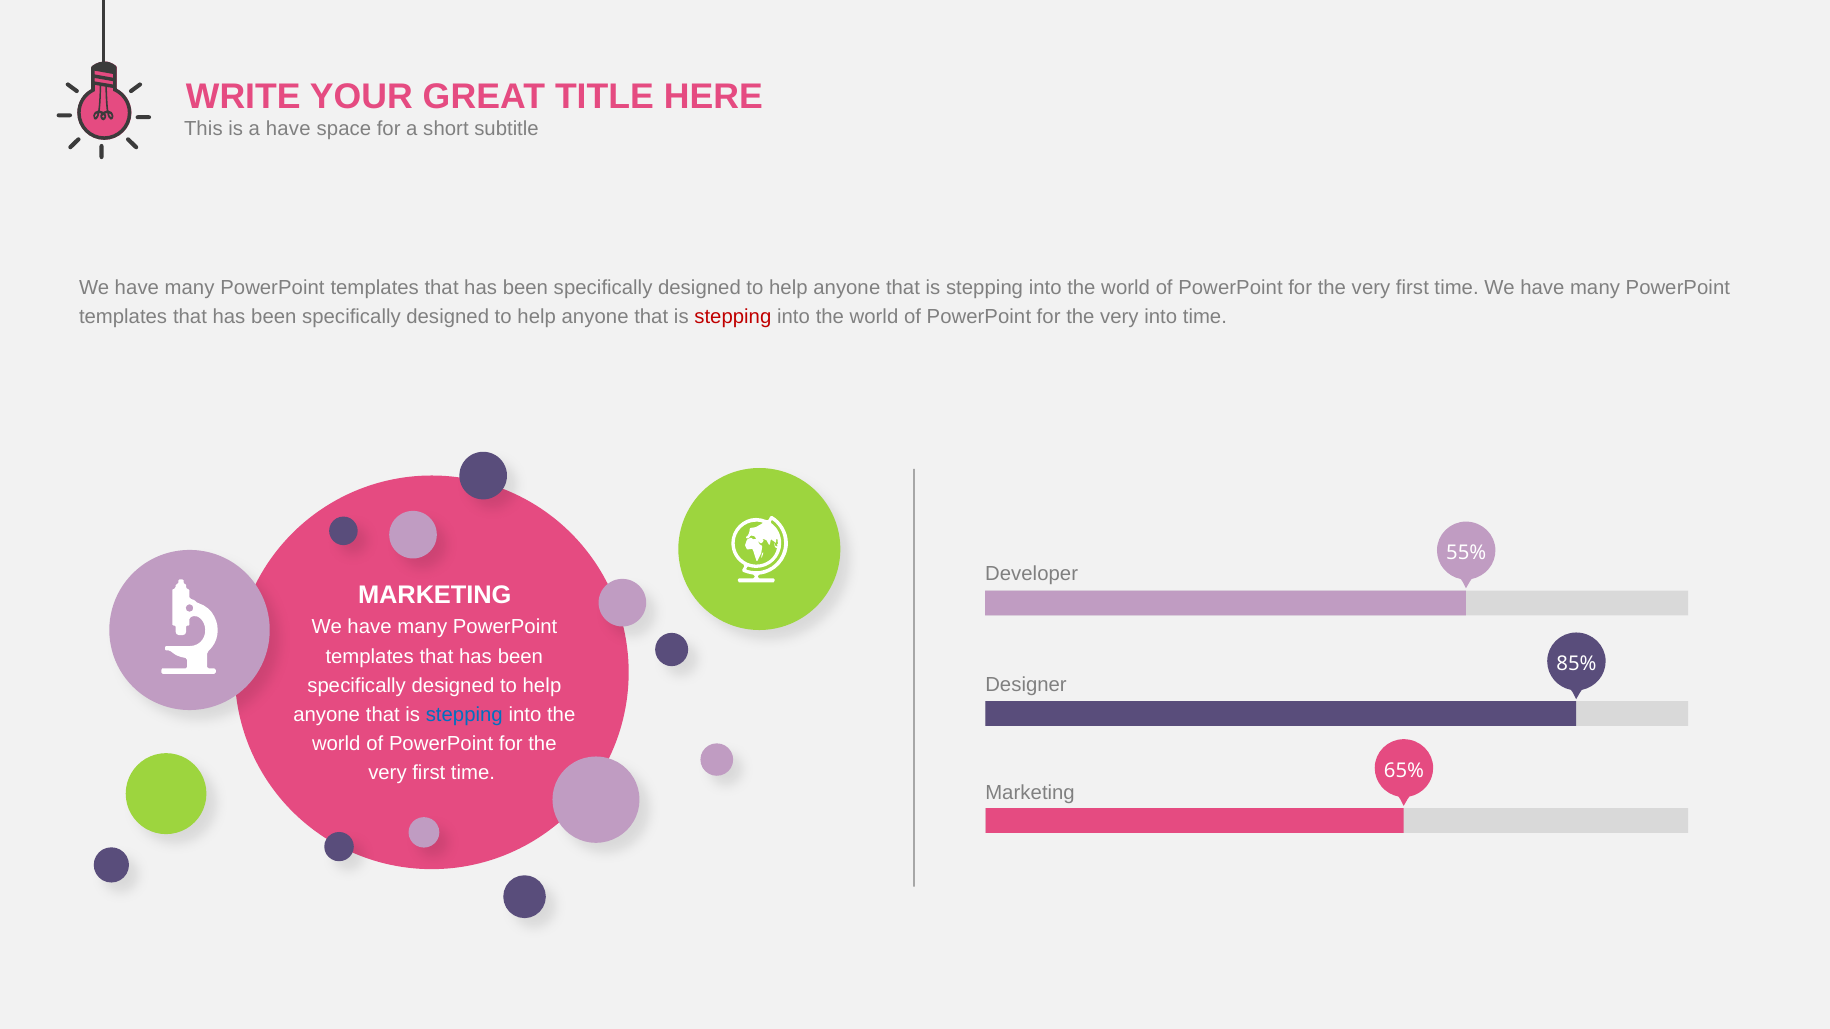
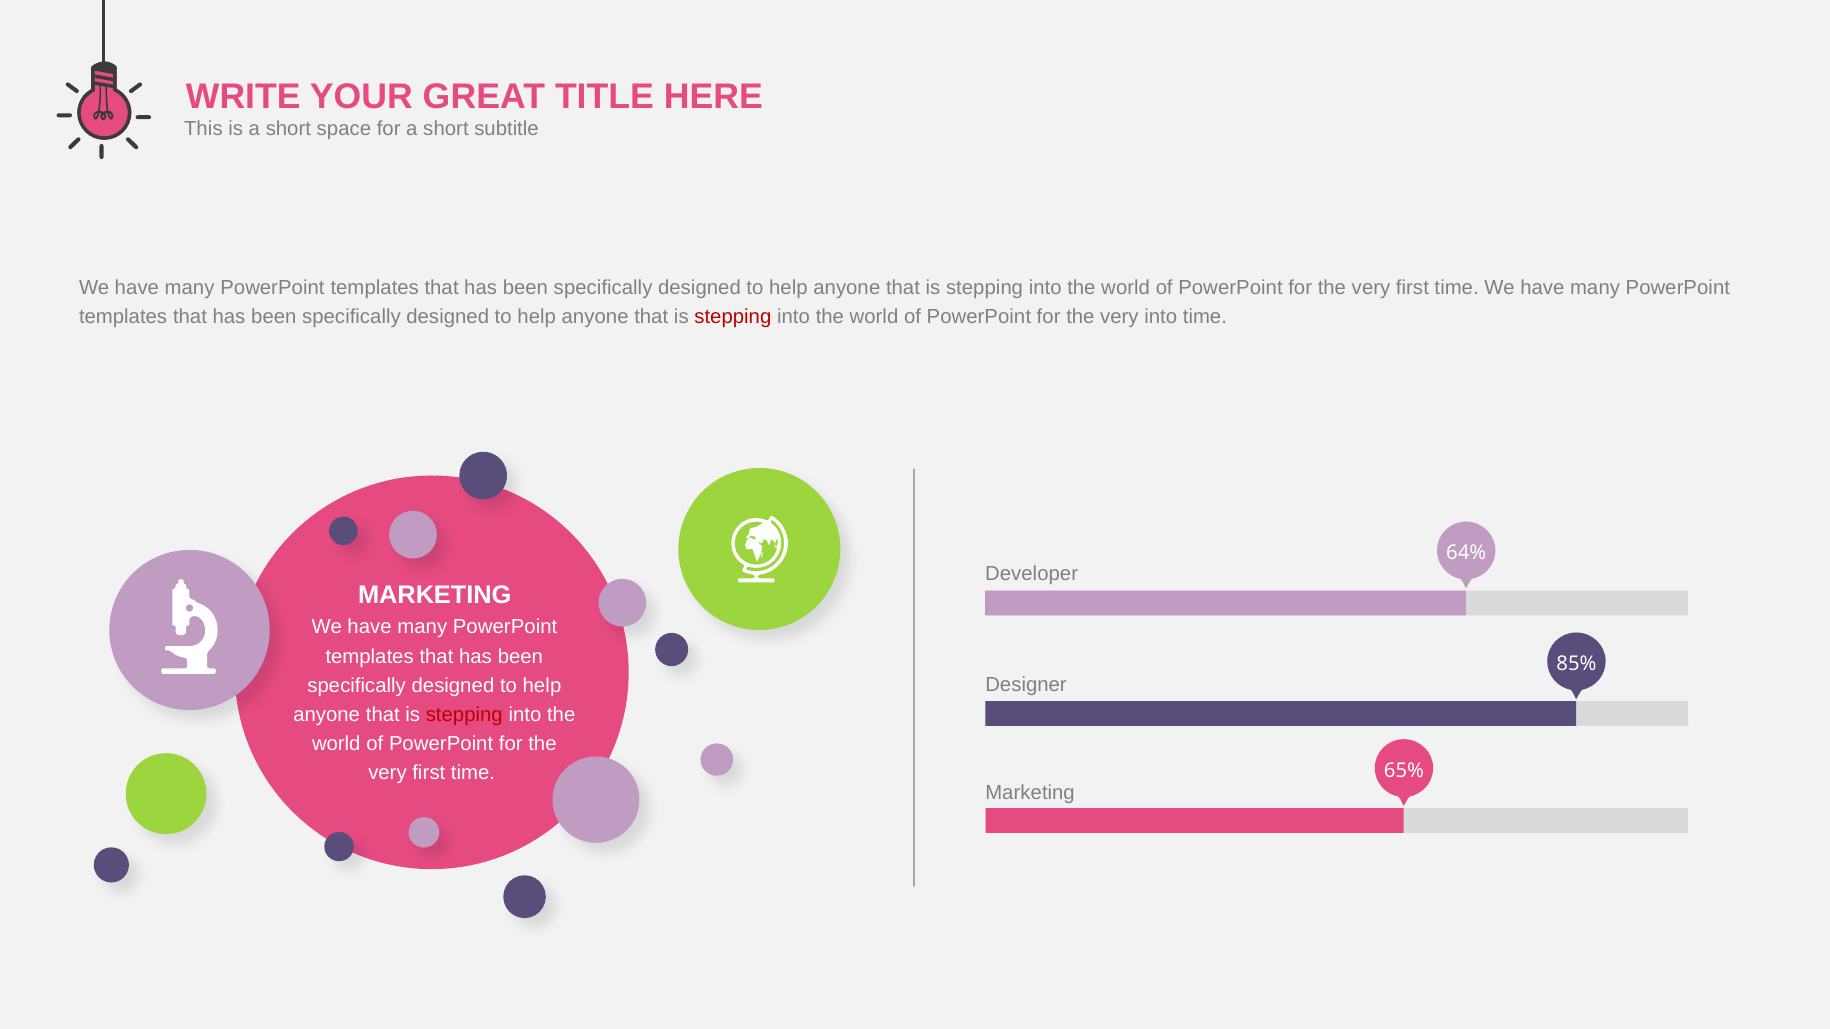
is a have: have -> short (288, 129)
55%: 55% -> 64% (1466, 553)
stepping colour: blue -> red (464, 715)
